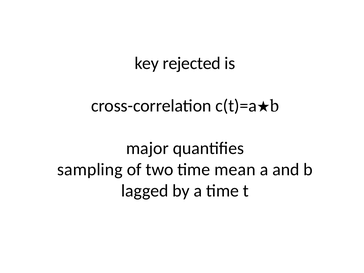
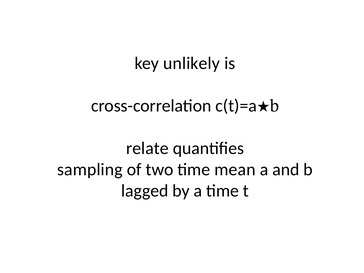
rejected: rejected -> unlikely (191, 63)
major: major -> relate (147, 148)
